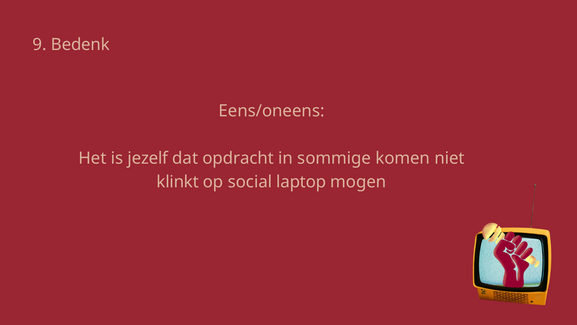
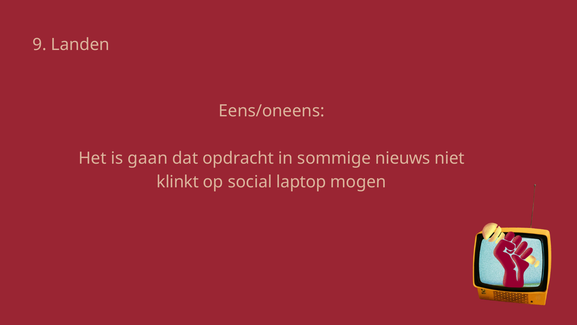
Bedenk: Bedenk -> Landen (80, 45)
jezelf: jezelf -> gaan (148, 158)
komen: komen -> nieuws (403, 158)
